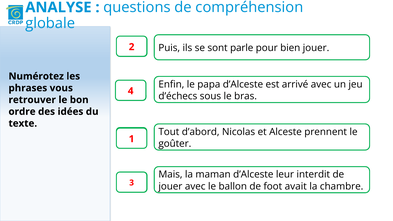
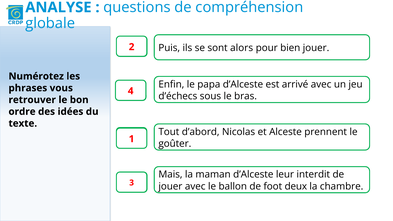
parle: parle -> alors (242, 48)
avait: avait -> deux (296, 186)
